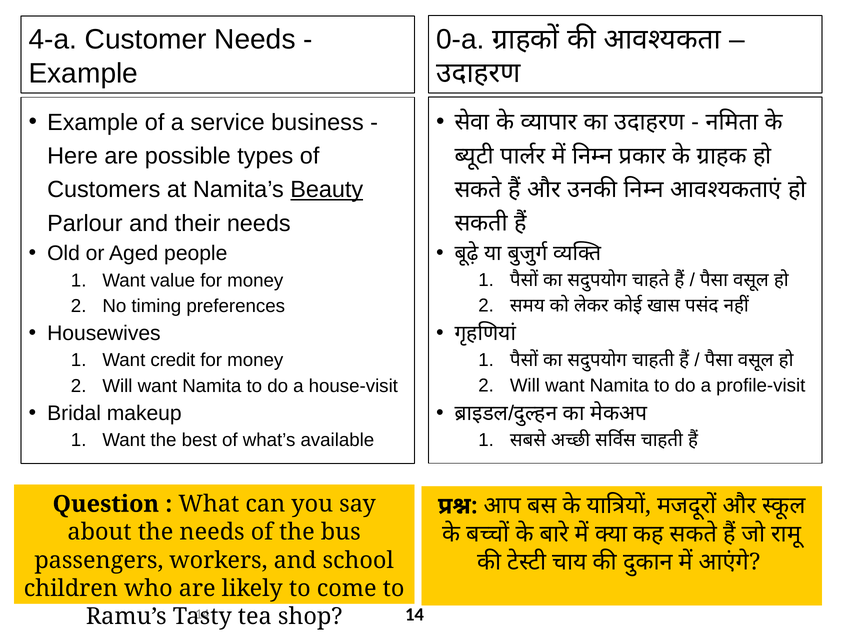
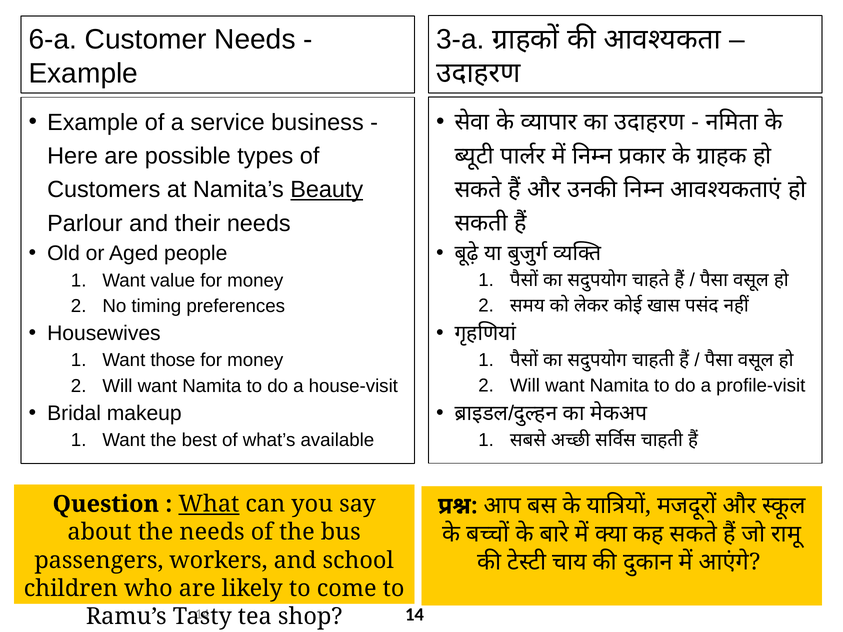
0-a: 0-a -> 3-a (460, 39)
4-a: 4-a -> 6-a (53, 40)
credit: credit -> those (173, 360)
What underline: none -> present (209, 504)
